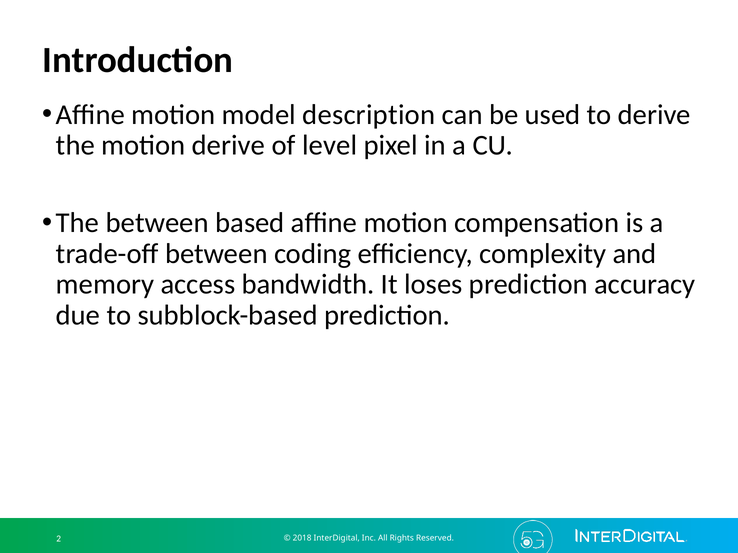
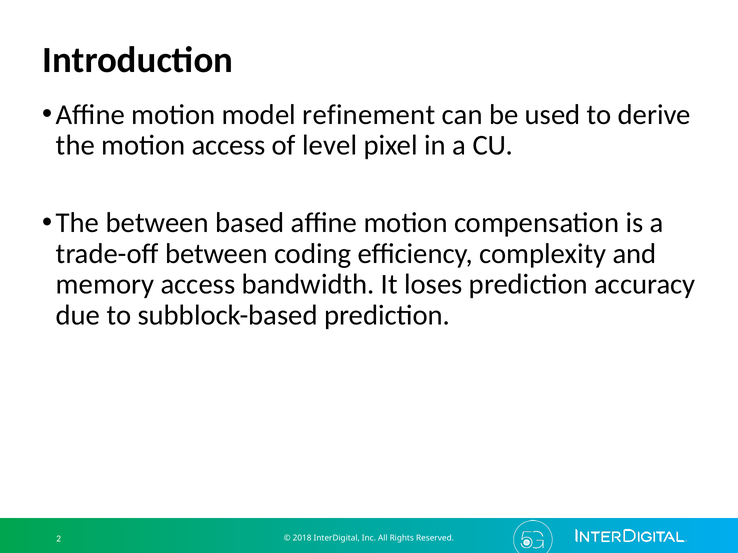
description: description -> refinement (369, 115)
motion derive: derive -> access (229, 146)
